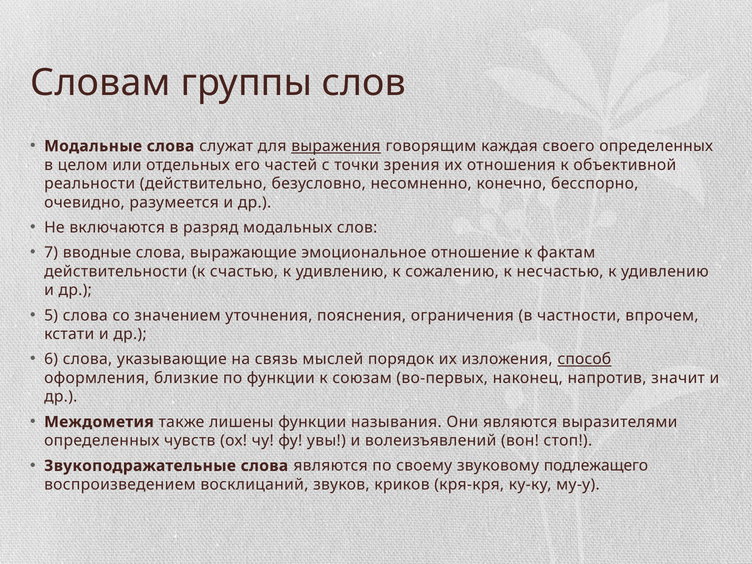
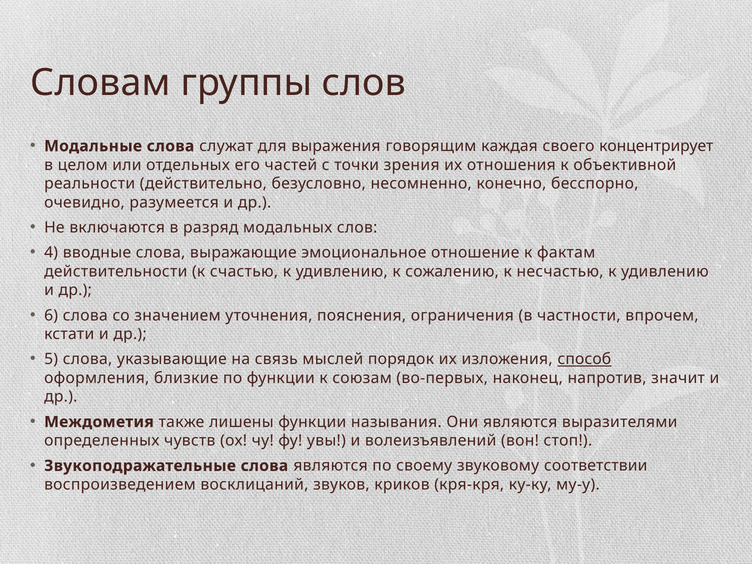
выражения underline: present -> none (336, 146)
своего определенных: определенных -> концентрирует (656, 146)
7: 7 -> 4 (51, 253)
5: 5 -> 6 (51, 315)
6: 6 -> 5 (51, 359)
подлежащего: подлежащего -> соответствии (596, 466)
